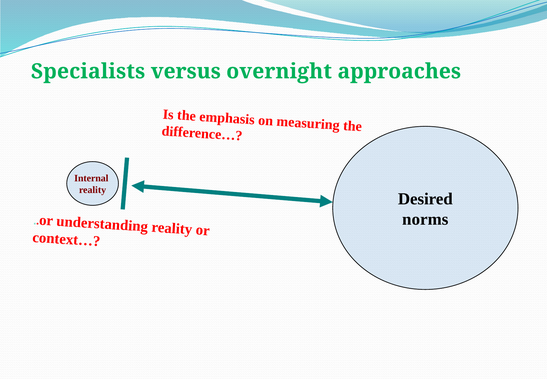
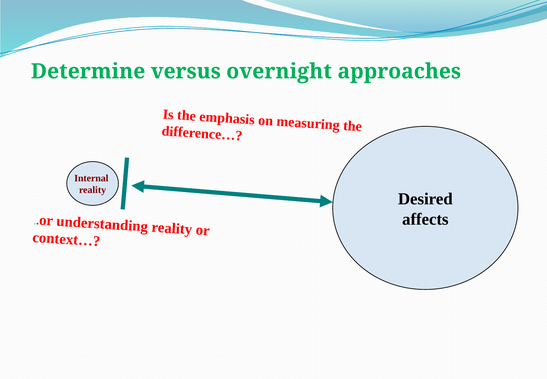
Specialists: Specialists -> Determine (88, 71)
norms: norms -> affects (425, 219)
